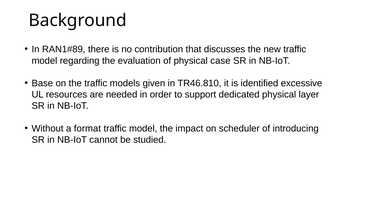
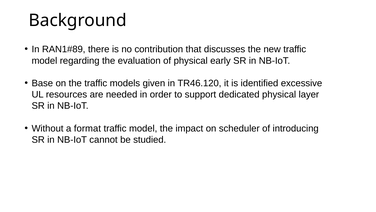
case: case -> early (220, 61)
TR46.810: TR46.810 -> TR46.120 (199, 83)
